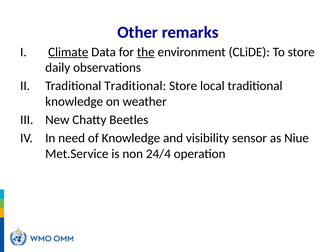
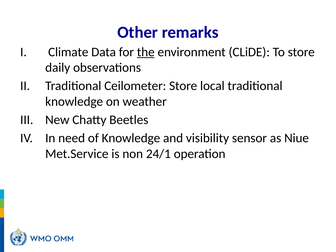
Climate underline: present -> none (68, 52)
Traditional Traditional: Traditional -> Ceilometer (135, 86)
24/4: 24/4 -> 24/1 (158, 154)
